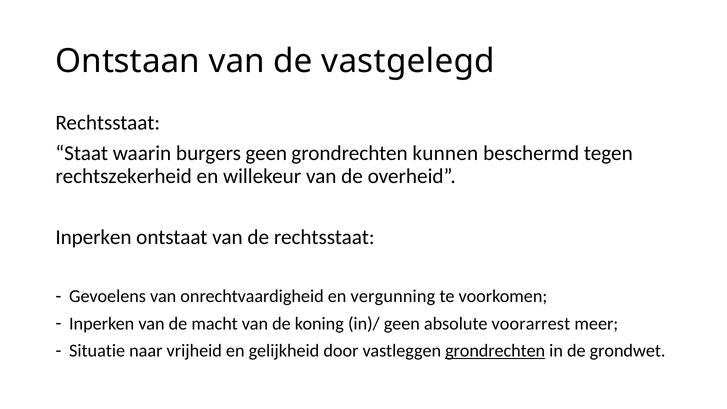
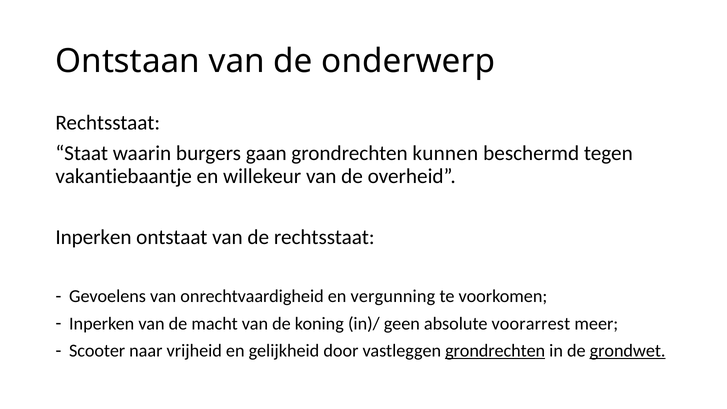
vastgelegd: vastgelegd -> onderwerp (408, 61)
burgers geen: geen -> gaan (266, 153)
rechtszekerheid: rechtszekerheid -> vakantiebaantje (124, 176)
Situatie: Situatie -> Scooter (97, 351)
grondwet underline: none -> present (628, 351)
